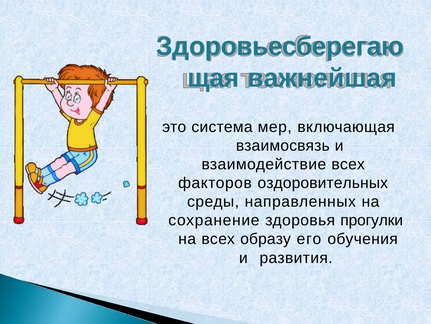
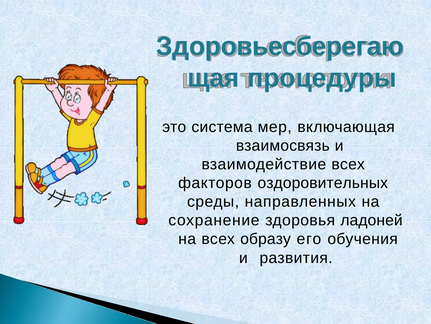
важнейшая: важнейшая -> процедуры (322, 78)
прогулки: прогулки -> ладоней (372, 220)
